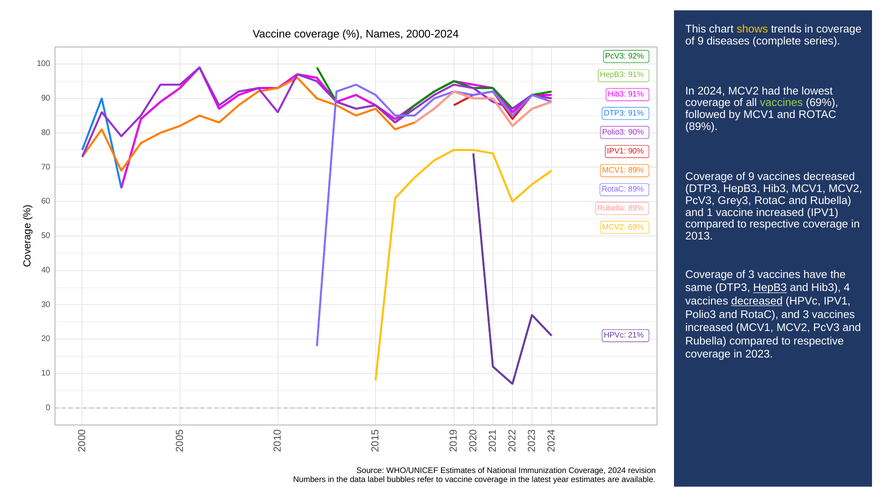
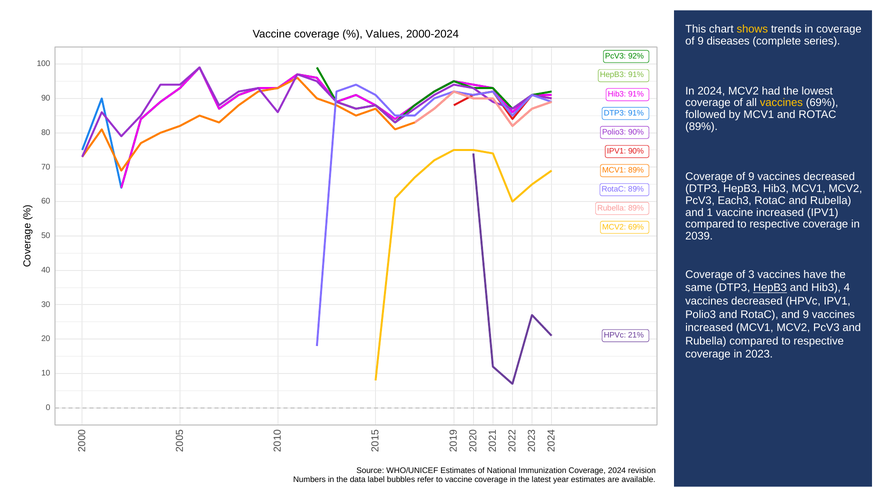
Names: Names -> Values (384, 34)
vaccines colour: light green -> yellow (781, 103)
Grey3: Grey3 -> Each3 (735, 200)
2013: 2013 -> 2039 (699, 236)
decreased underline: present -> none (757, 301)
and 3: 3 -> 9 (806, 314)
